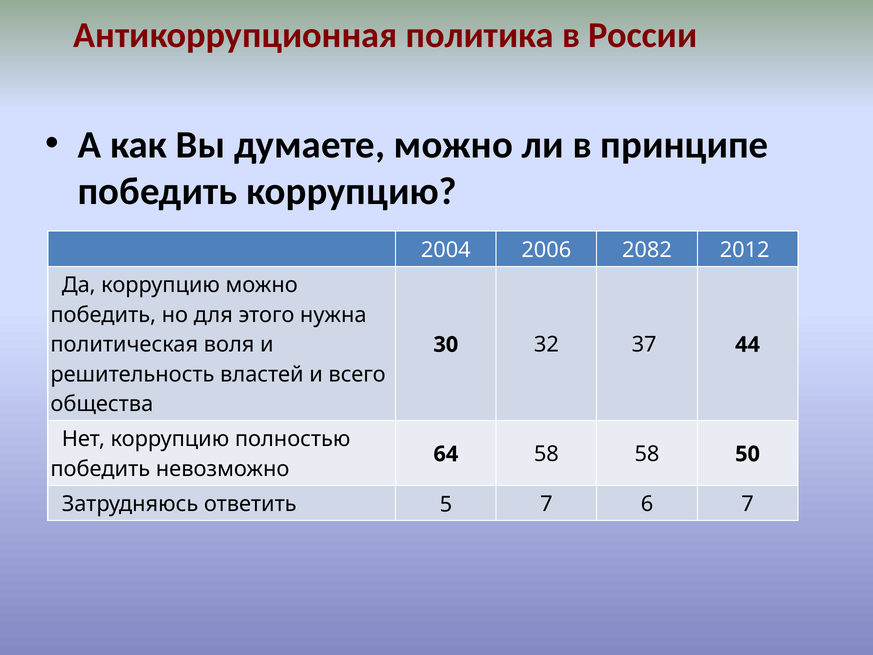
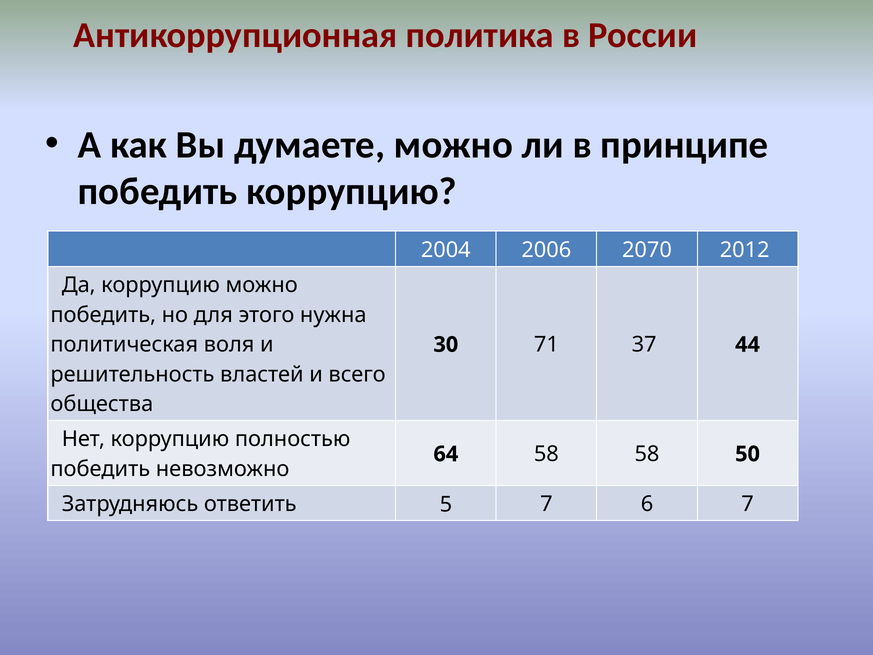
2082: 2082 -> 2070 (647, 250)
32: 32 -> 71 (546, 344)
